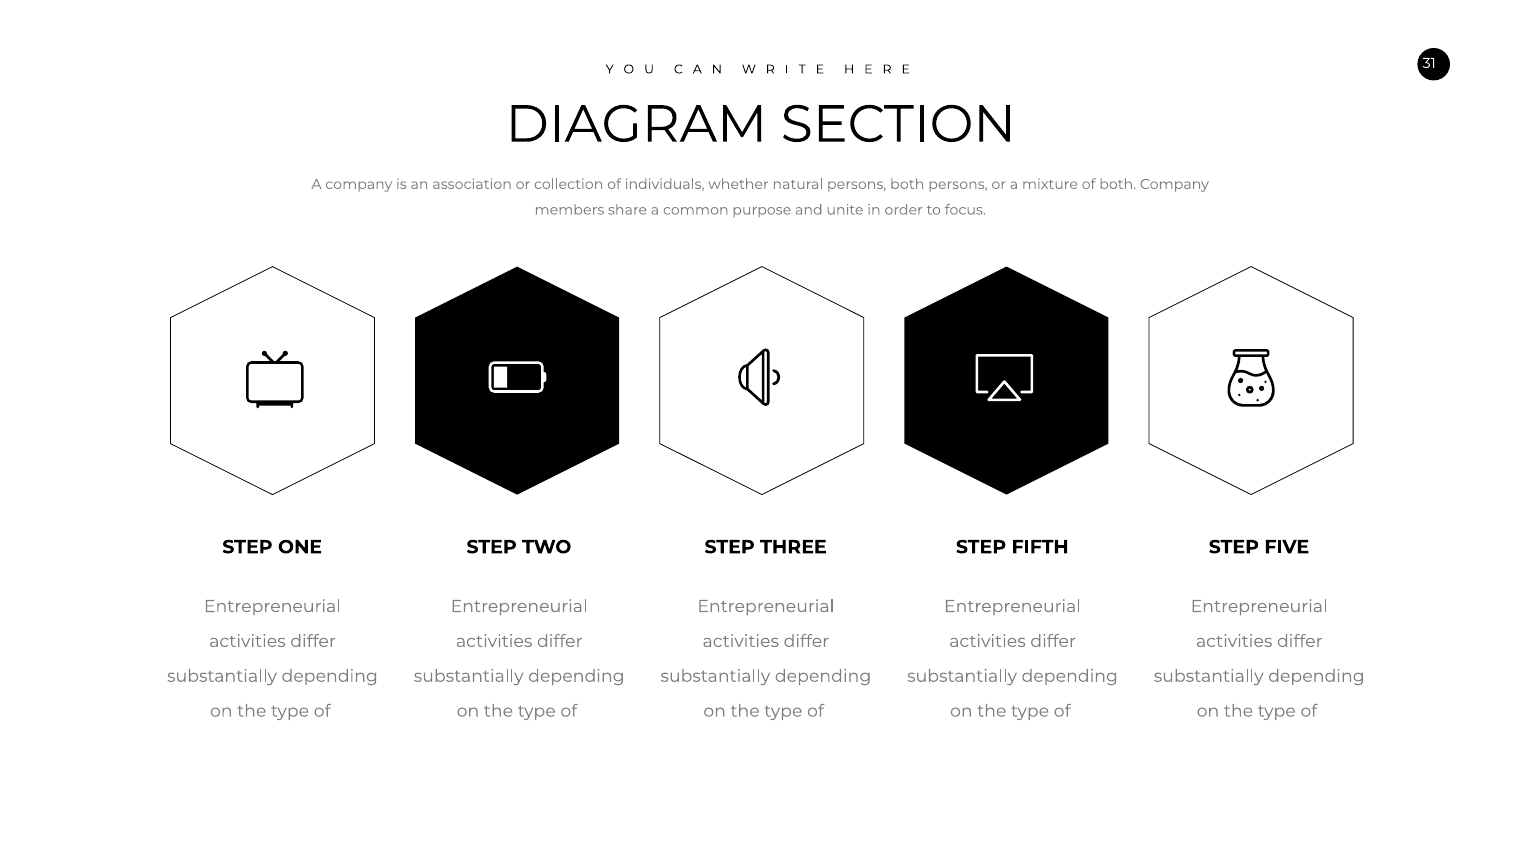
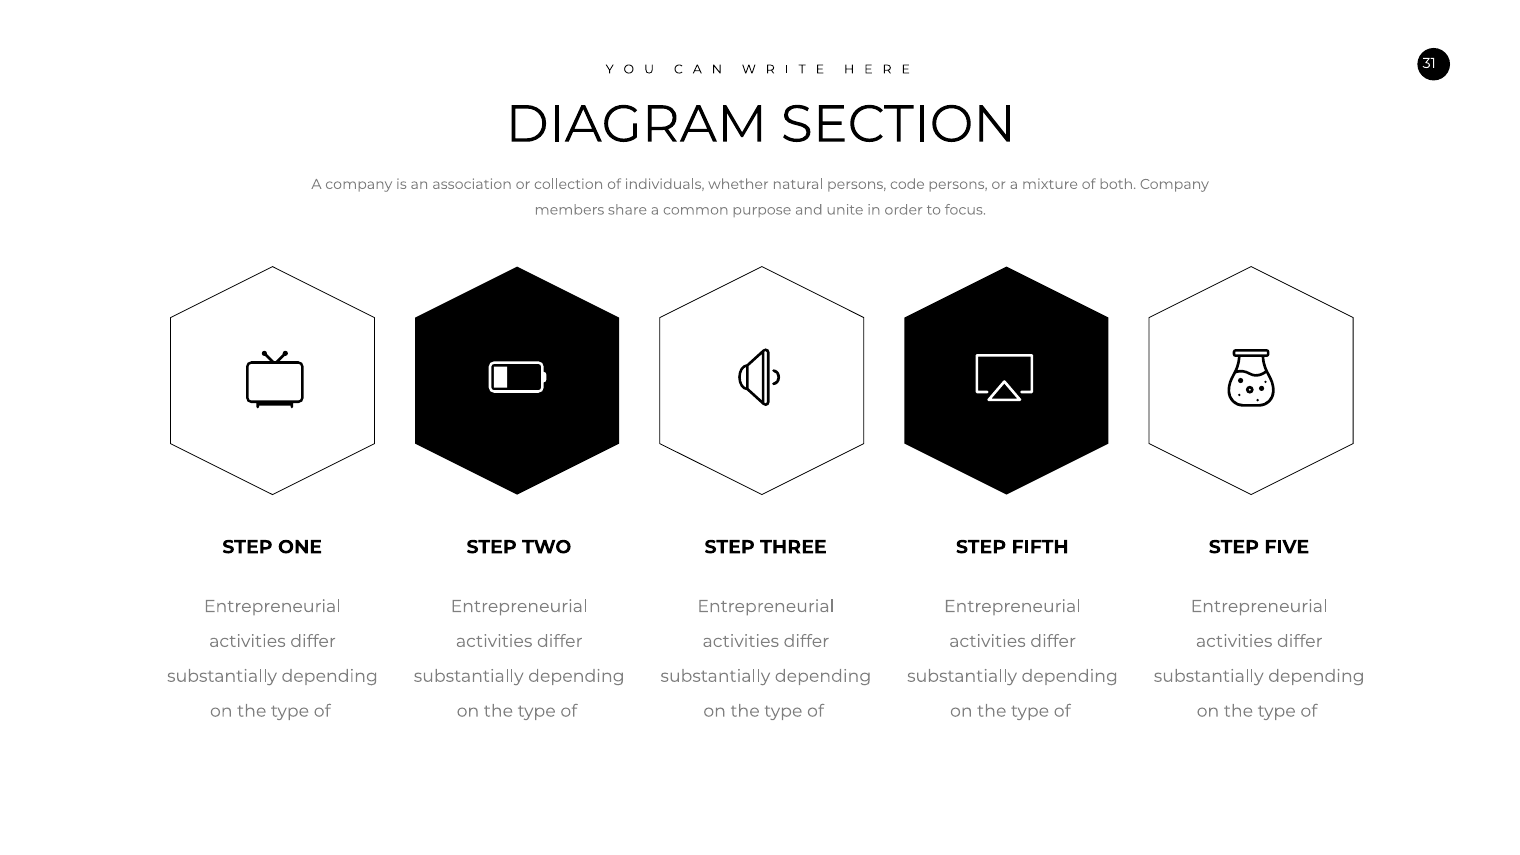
persons both: both -> code (907, 184)
